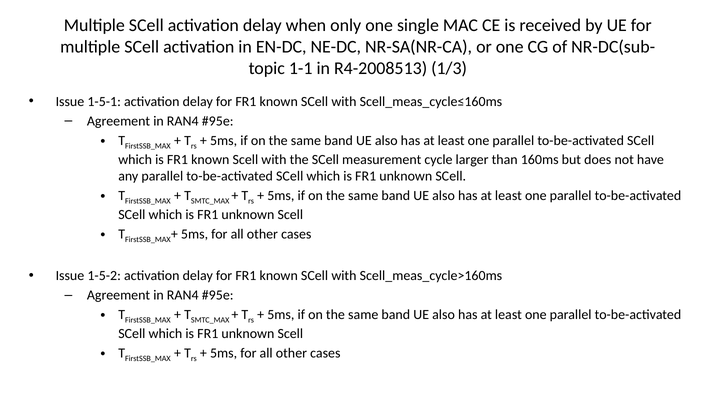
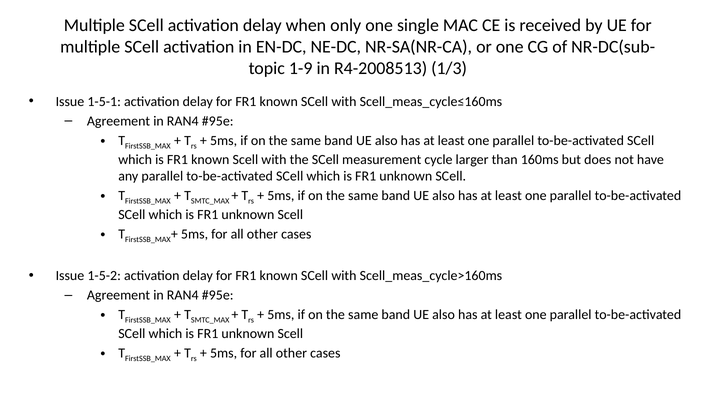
1-1: 1-1 -> 1-9 (301, 68)
